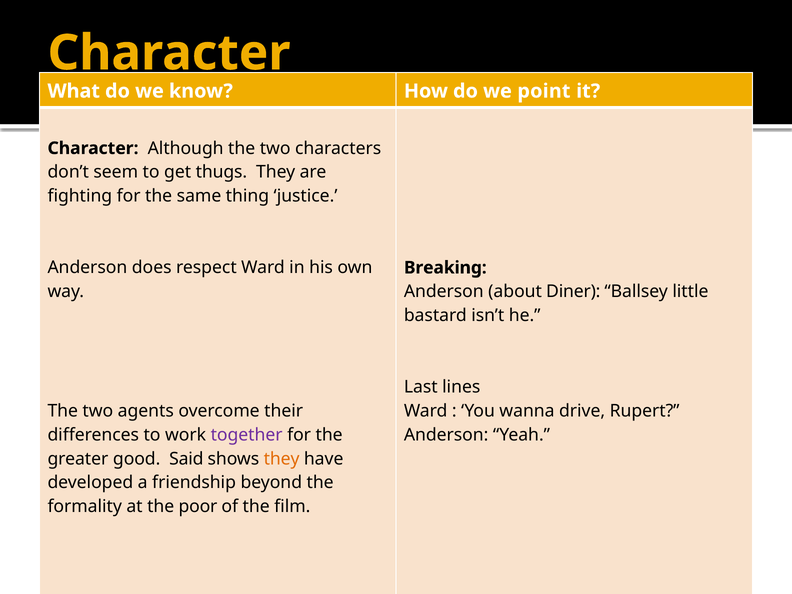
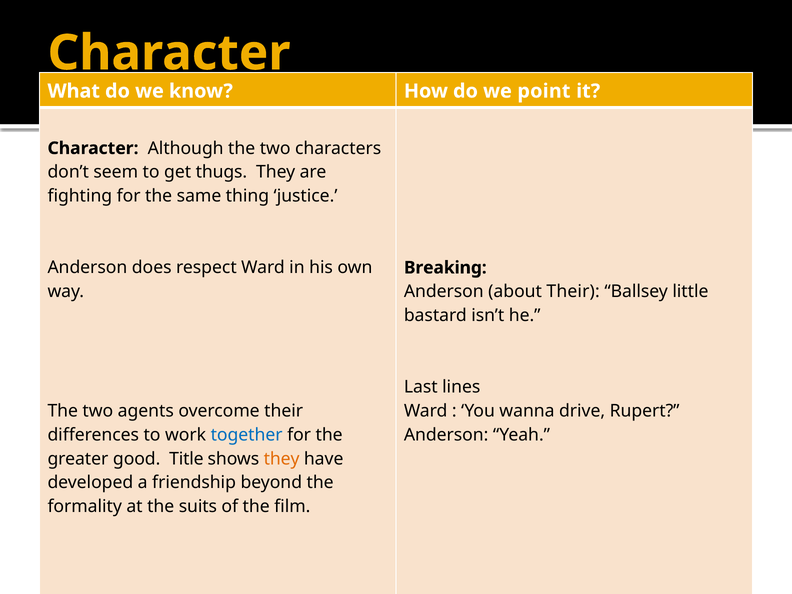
about Diner: Diner -> Their (573, 292)
together colour: purple -> blue (247, 435)
Said: Said -> Title (186, 459)
poor: poor -> suits (198, 507)
